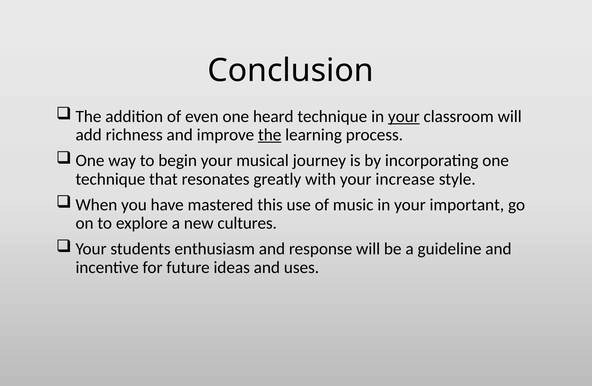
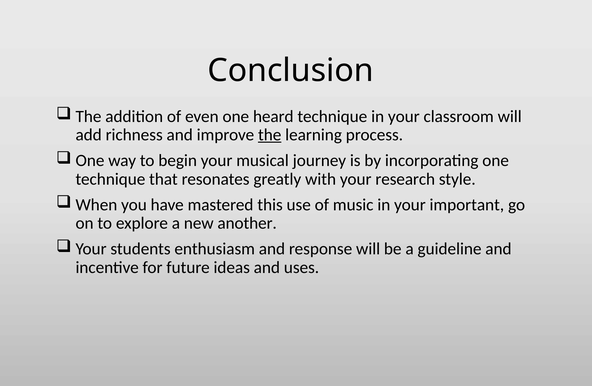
your underline: present -> none (404, 116)
increase: increase -> research (405, 179)
cultures: cultures -> another (247, 223)
